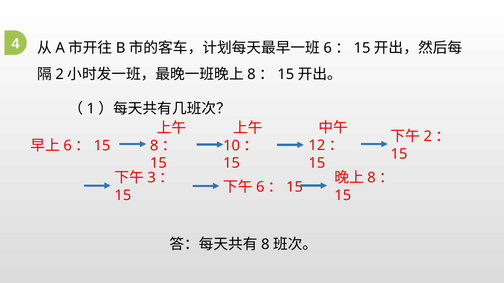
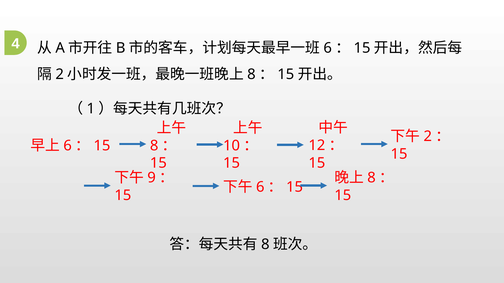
3: 3 -> 9 (152, 178)
